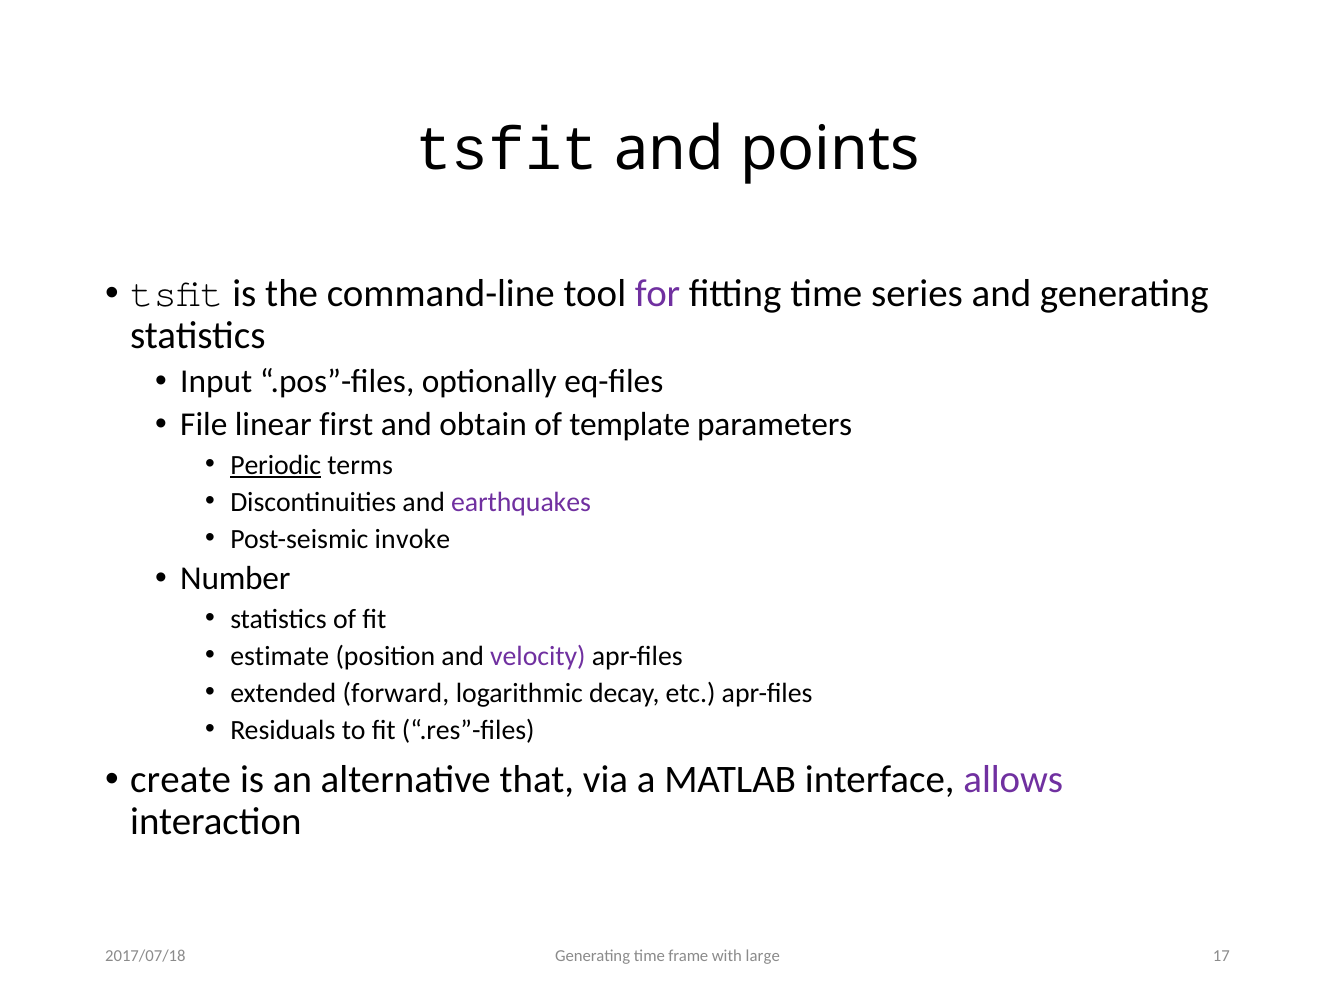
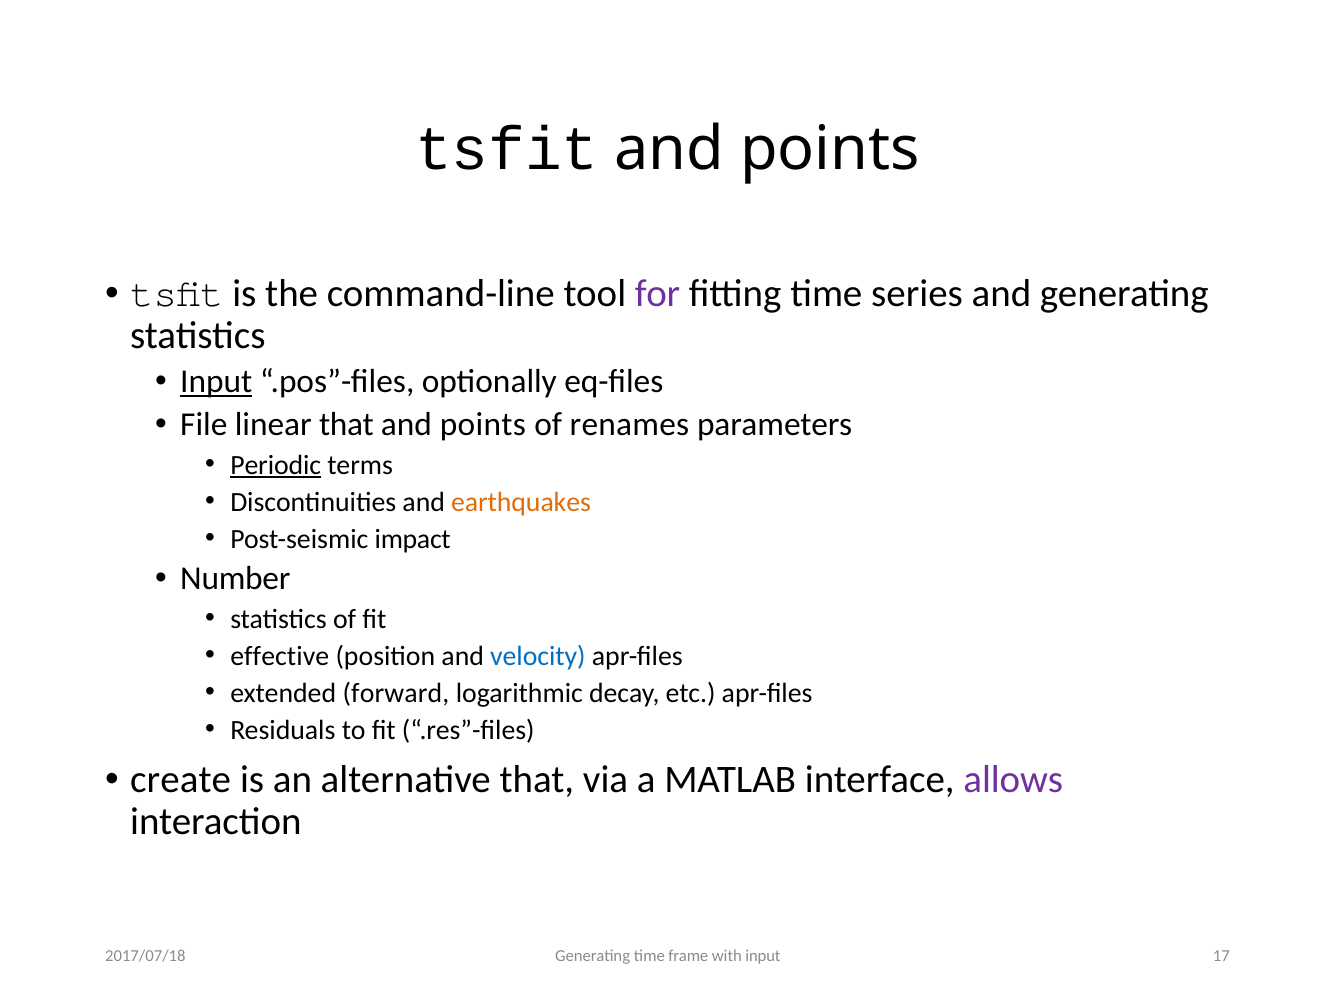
Input underline: none -> present (216, 382)
linear first: first -> that (346, 425)
obtain: obtain -> points (483, 425)
template: template -> renames (630, 425)
earthquakes colour: purple -> orange (521, 502)
invoke: invoke -> impact (413, 539)
estimate: estimate -> effective (280, 656)
velocity colour: purple -> blue (538, 656)
with large: large -> input (763, 956)
